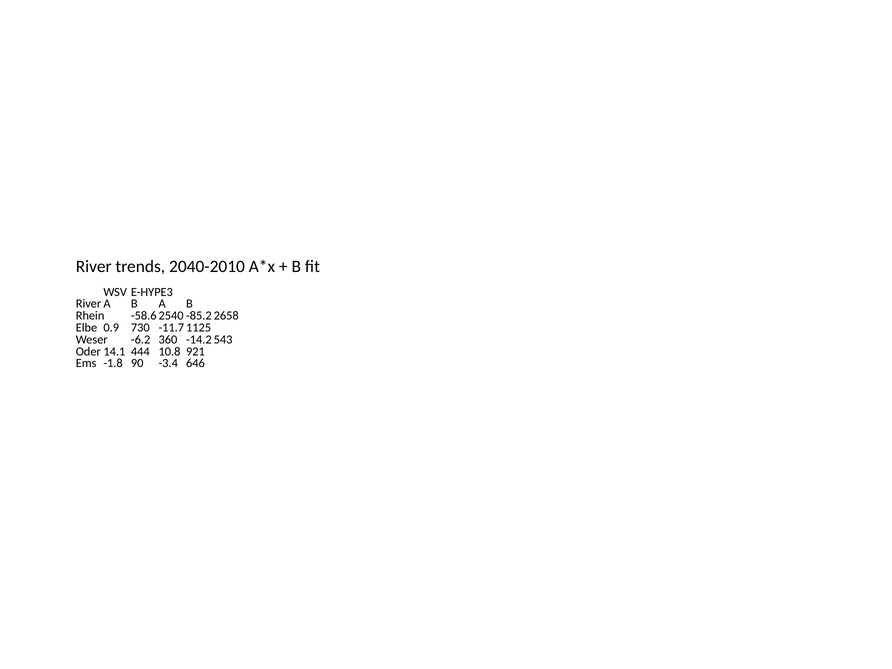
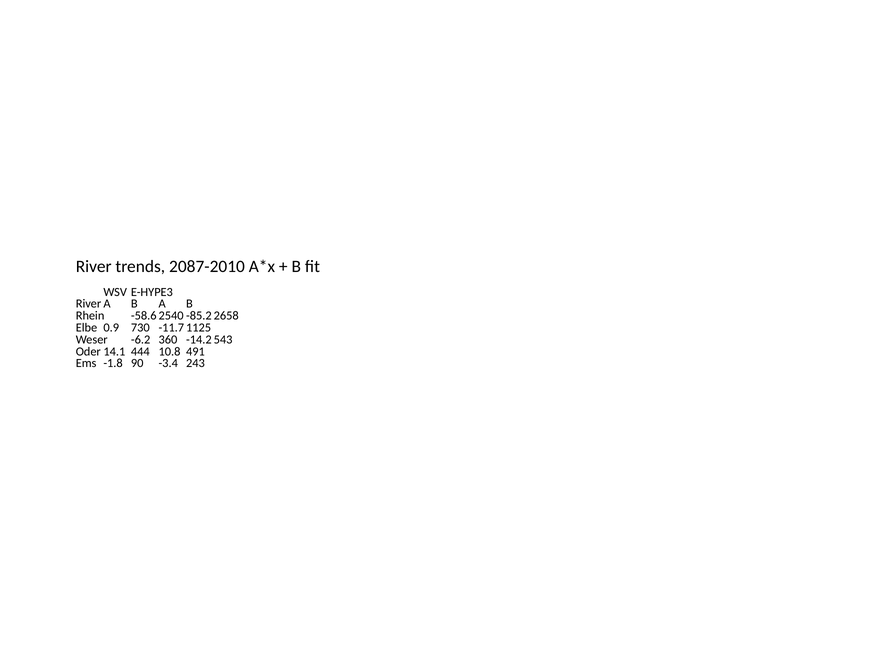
2040-2010: 2040-2010 -> 2087-2010 (207, 267)
921: 921 -> 491 (195, 351)
646: 646 -> 243 (195, 363)
